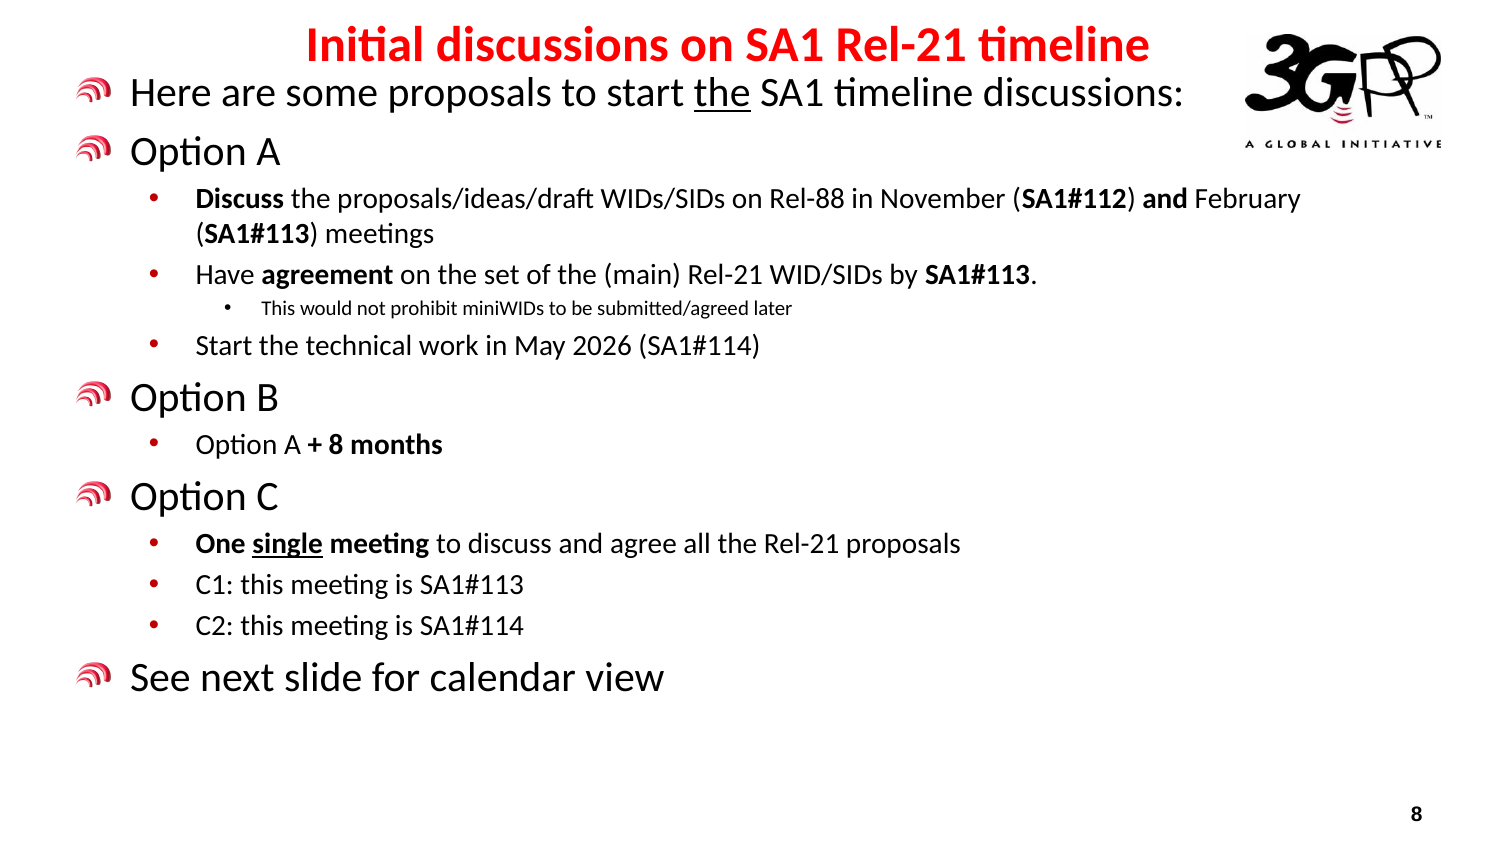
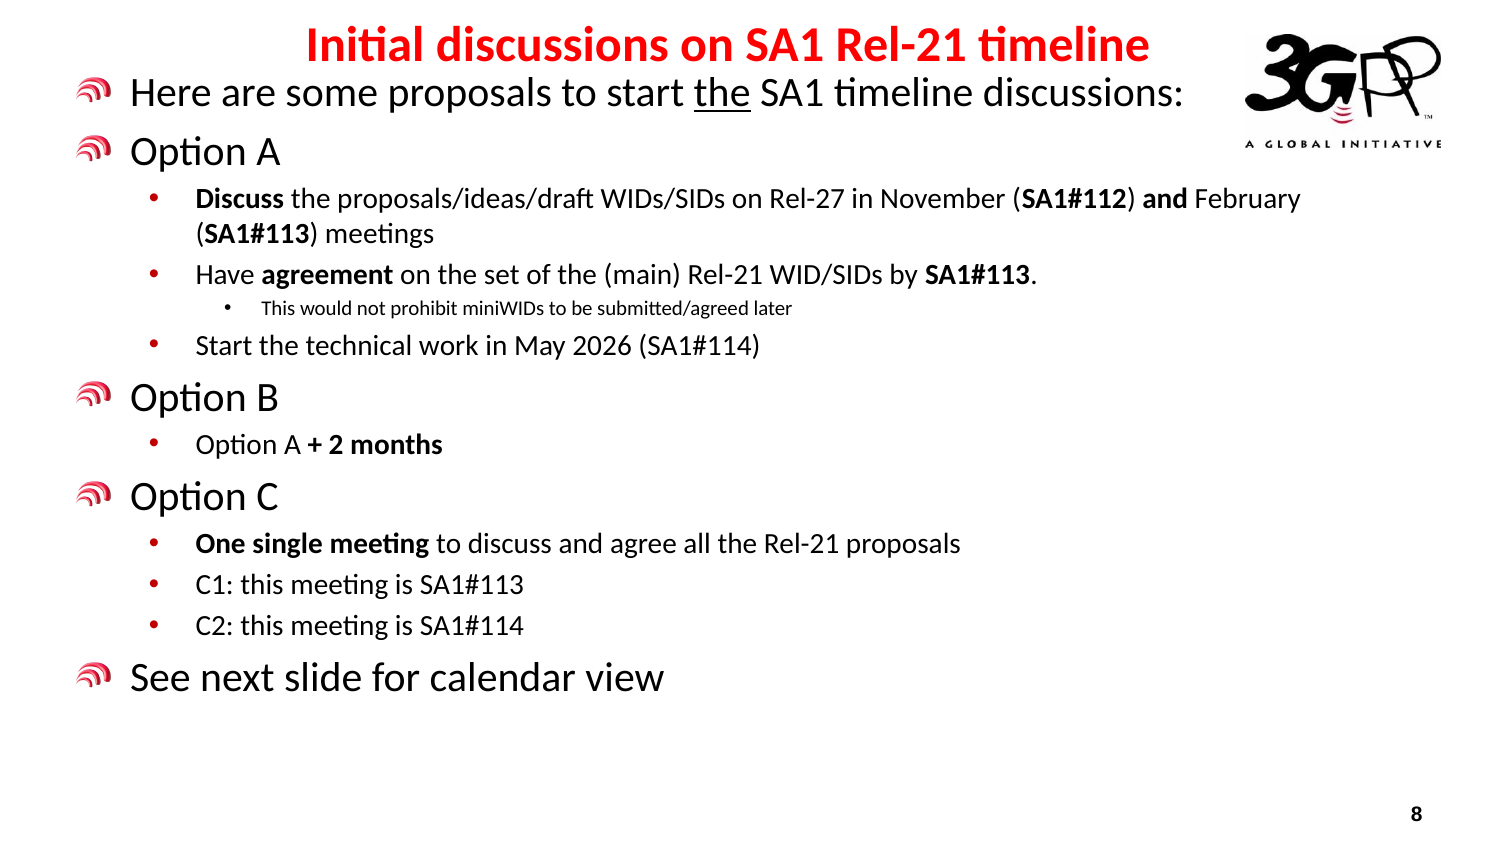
Rel-88: Rel-88 -> Rel-27 (807, 199)
8: 8 -> 2 (336, 445)
single underline: present -> none (288, 544)
